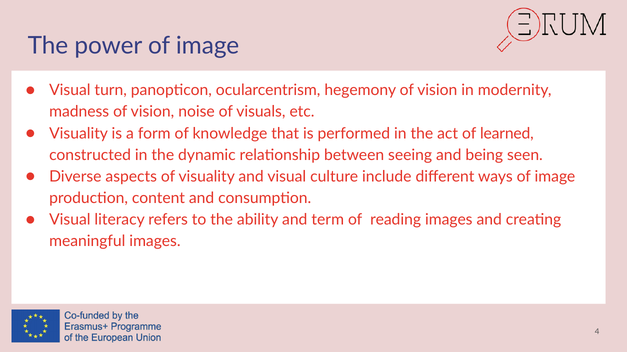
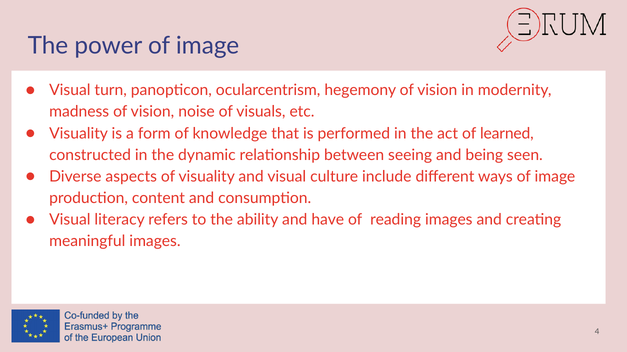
term: term -> have (328, 220)
